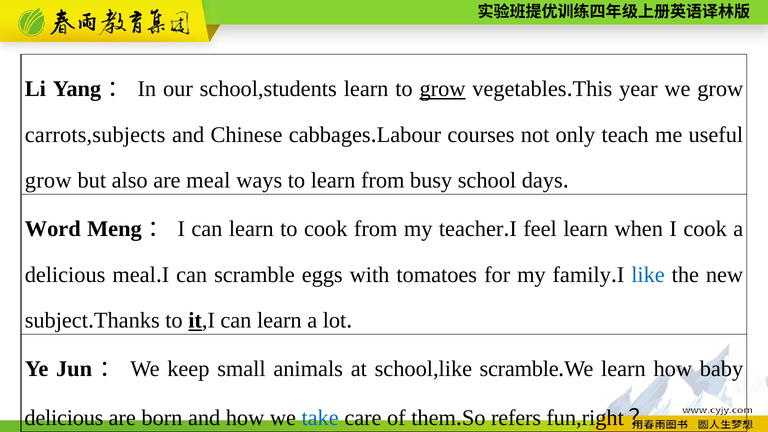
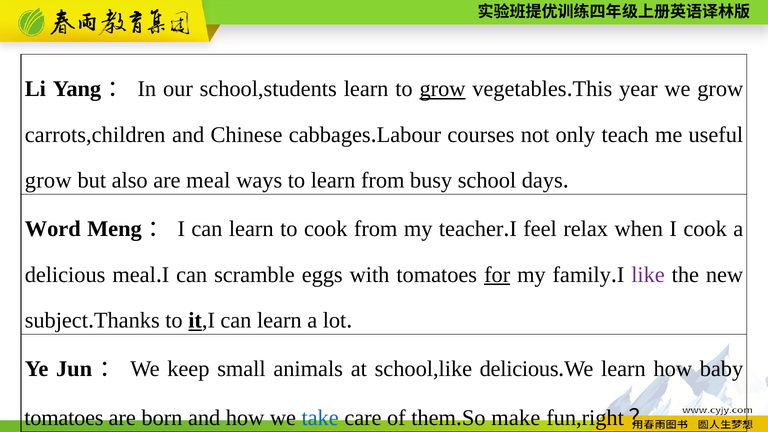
carrots,subjects: carrots,subjects -> carrots,children (95, 135)
feel learn: learn -> relax (586, 229)
for underline: none -> present (497, 275)
like colour: blue -> purple (648, 275)
school,like scramble: scramble -> delicious (519, 369)
delicious: delicious -> tomatoes (64, 418)
refers: refers -> make (516, 418)
